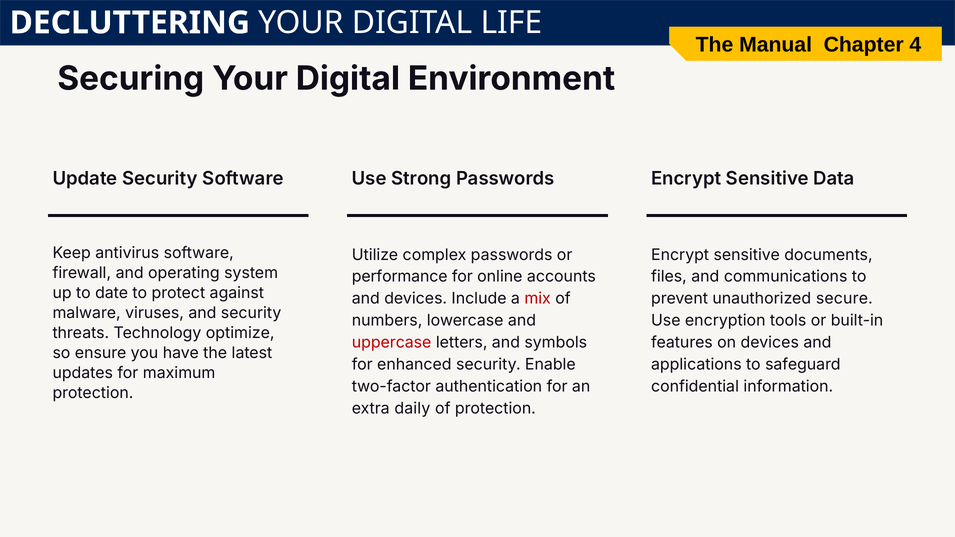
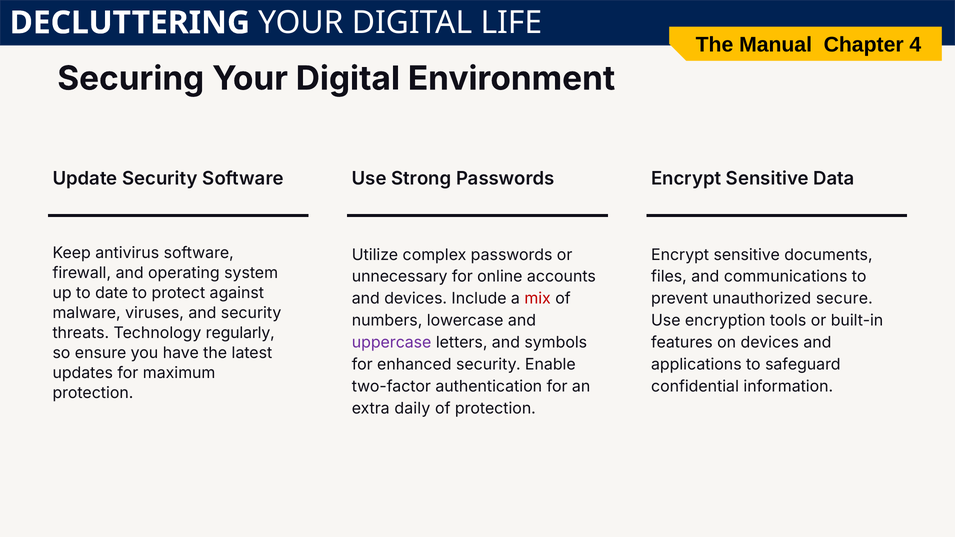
performance: performance -> unnecessary (400, 277)
optimize: optimize -> regularly (240, 333)
uppercase colour: red -> purple (392, 343)
